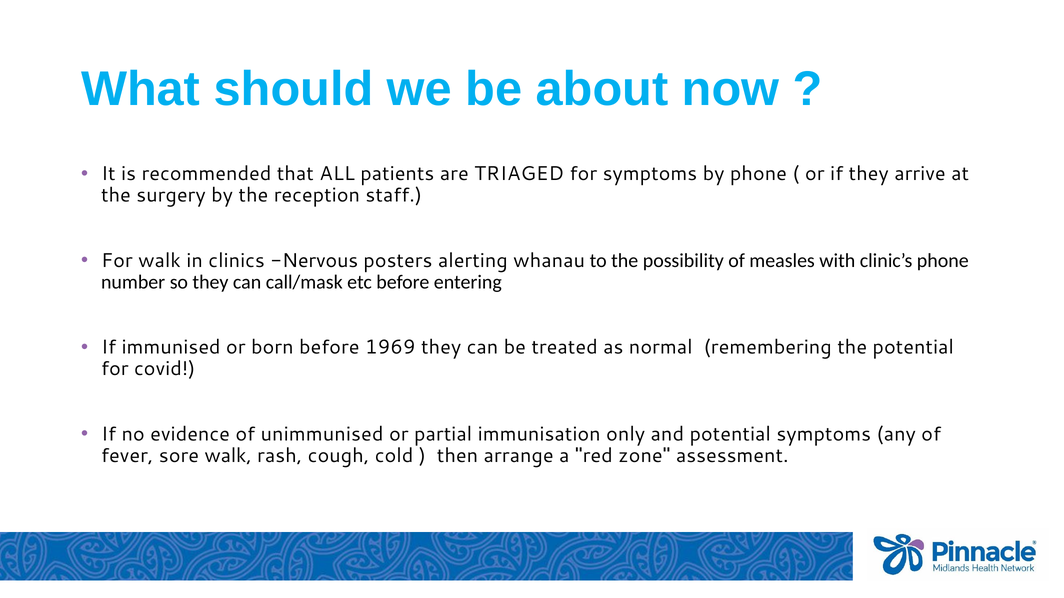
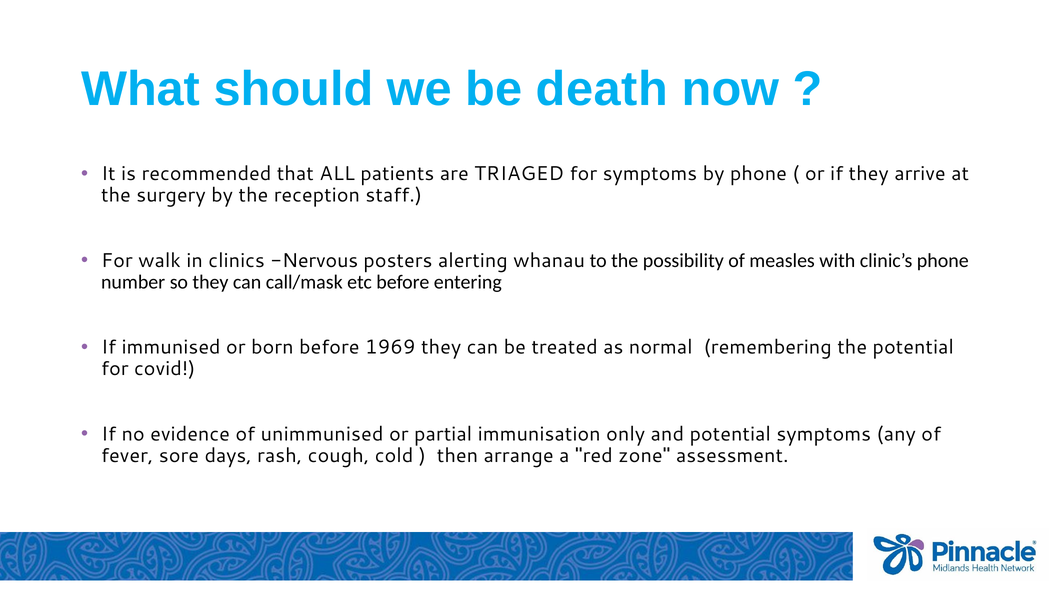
about: about -> death (602, 89)
sore walk: walk -> days (228, 456)
